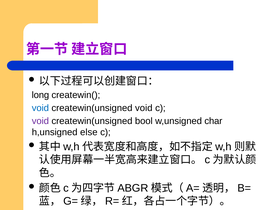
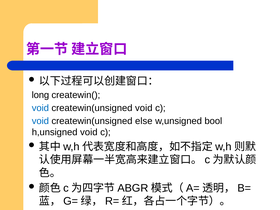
void colour: purple -> blue (40, 121)
bool: bool -> else (144, 121)
char: char -> bool (213, 121)
h,unsigned else: else -> void (89, 132)
